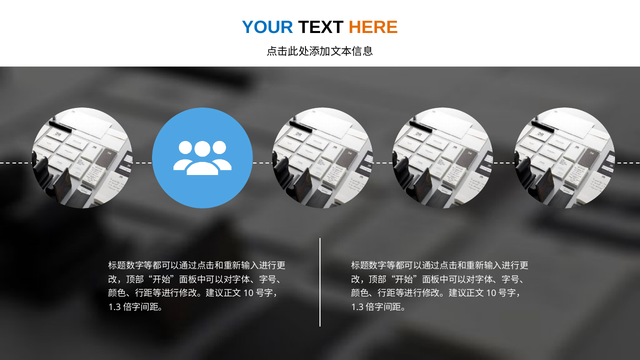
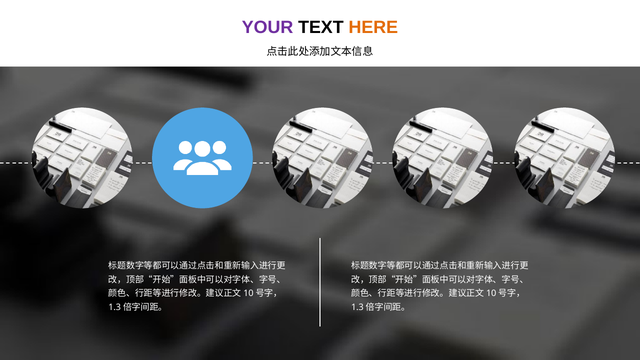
YOUR colour: blue -> purple (268, 28)
